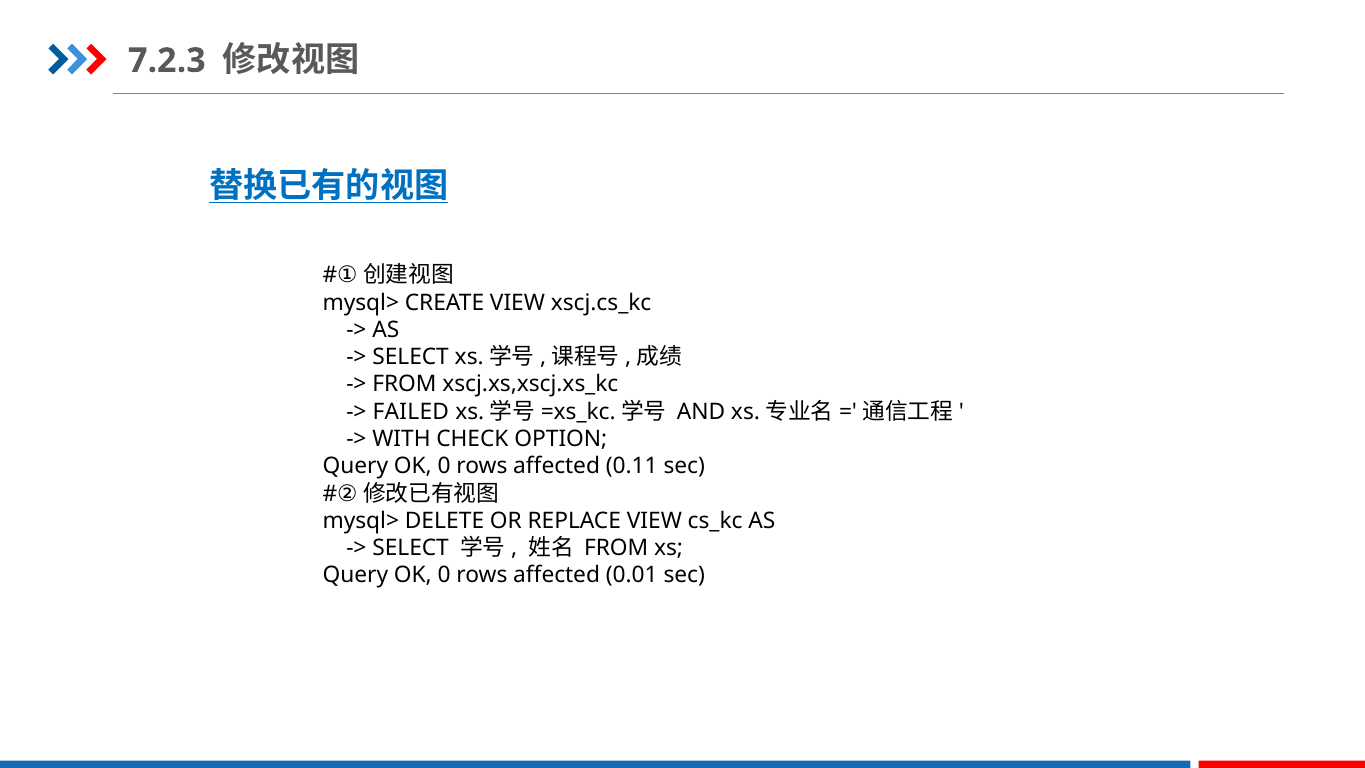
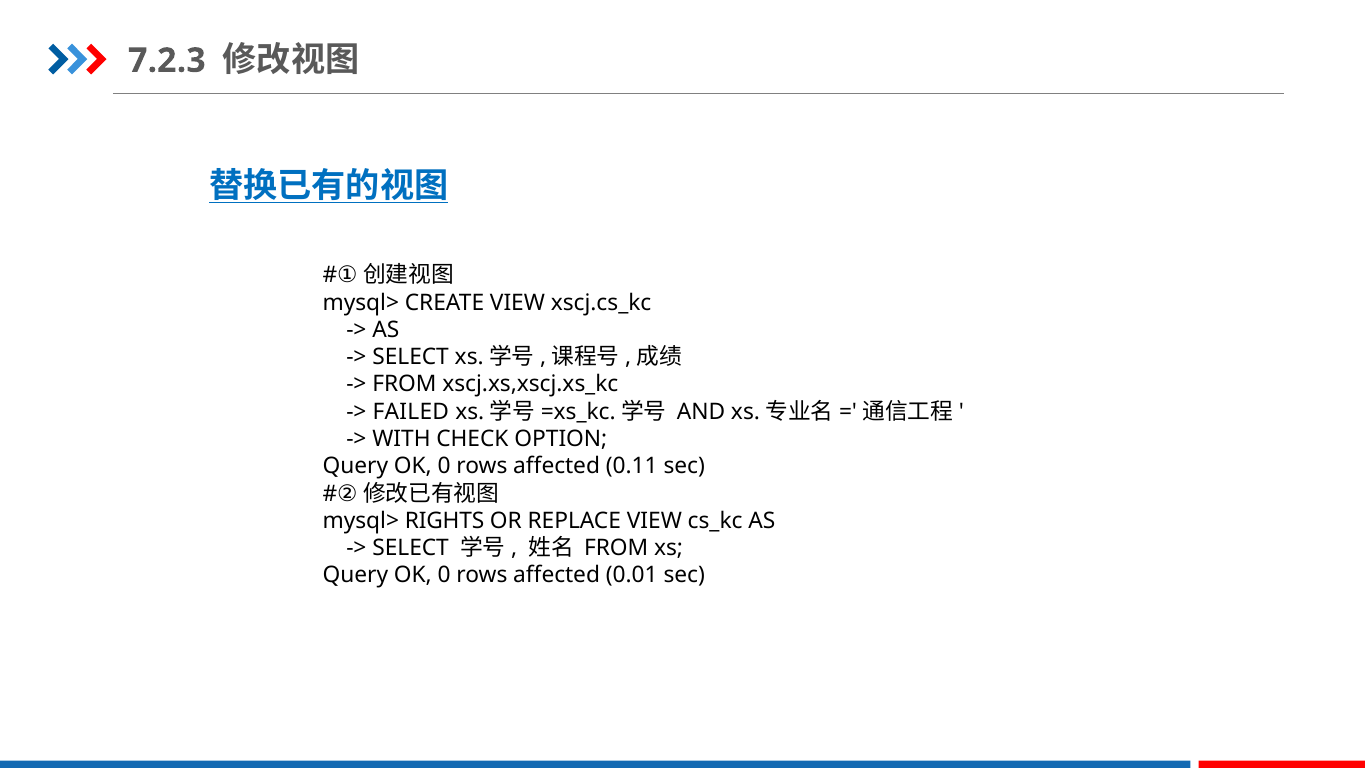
DELETE: DELETE -> RIGHTS (445, 521)
